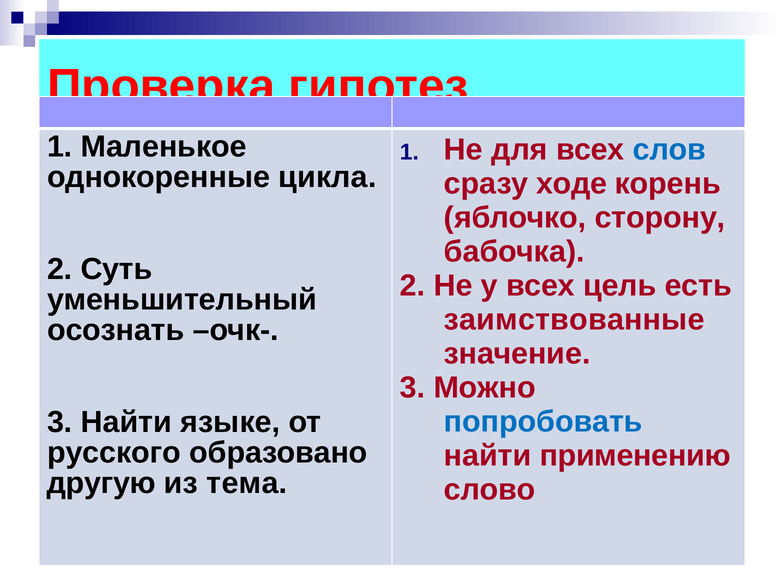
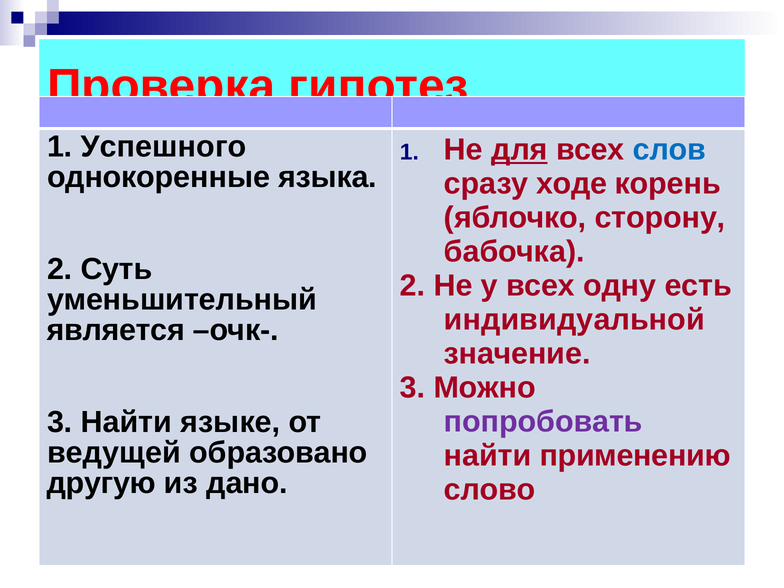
Маленькое: Маленькое -> Успешного (164, 147)
для underline: none -> present (519, 150)
цикла: цикла -> языка (328, 177)
цель: цель -> одну (620, 286)
заимствованные: заимствованные -> индивидуальной (574, 320)
осознать: осознать -> является (116, 330)
попробовать colour: blue -> purple (543, 422)
русского: русского -> ведущей (114, 453)
тема: тема -> дано (247, 483)
